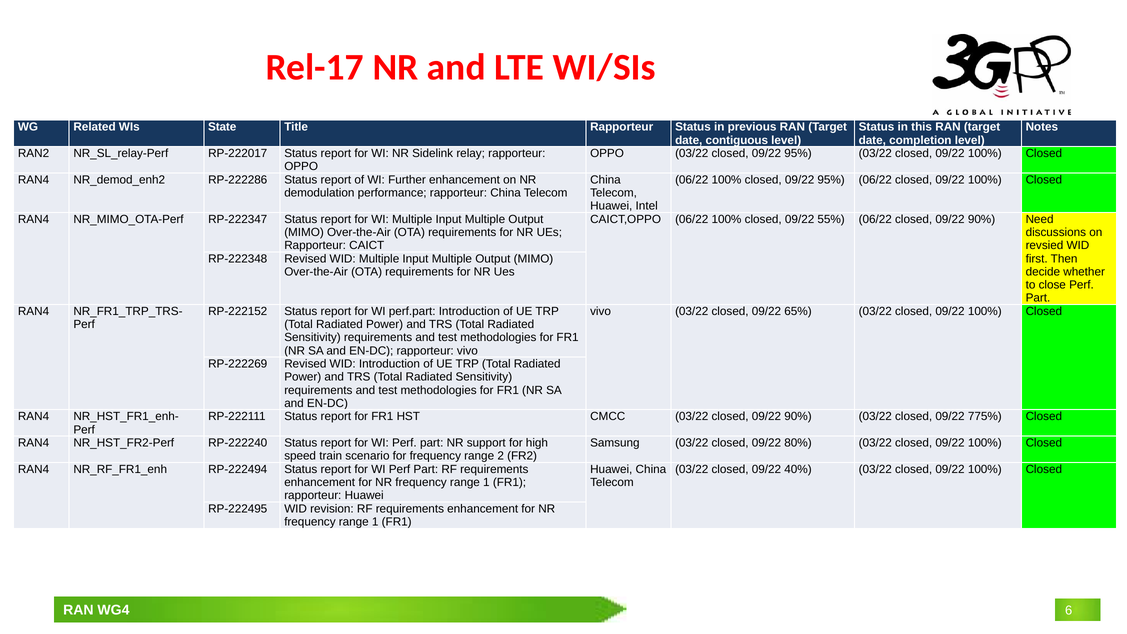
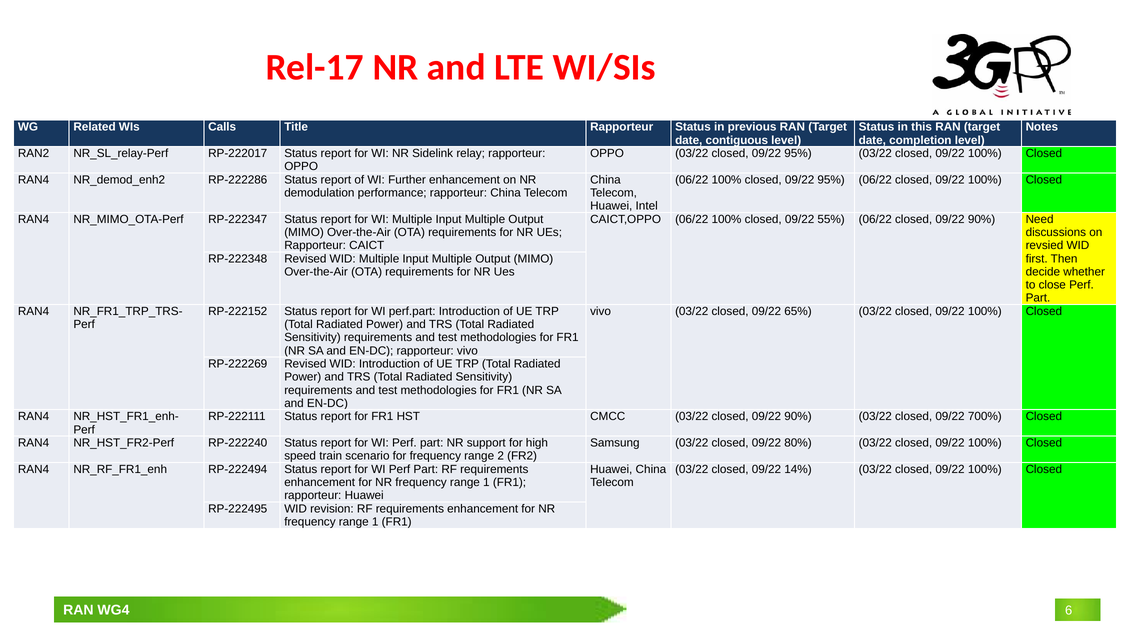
State: State -> Calls (222, 127)
775%: 775% -> 700% (985, 416)
40%: 40% -> 14% (798, 469)
